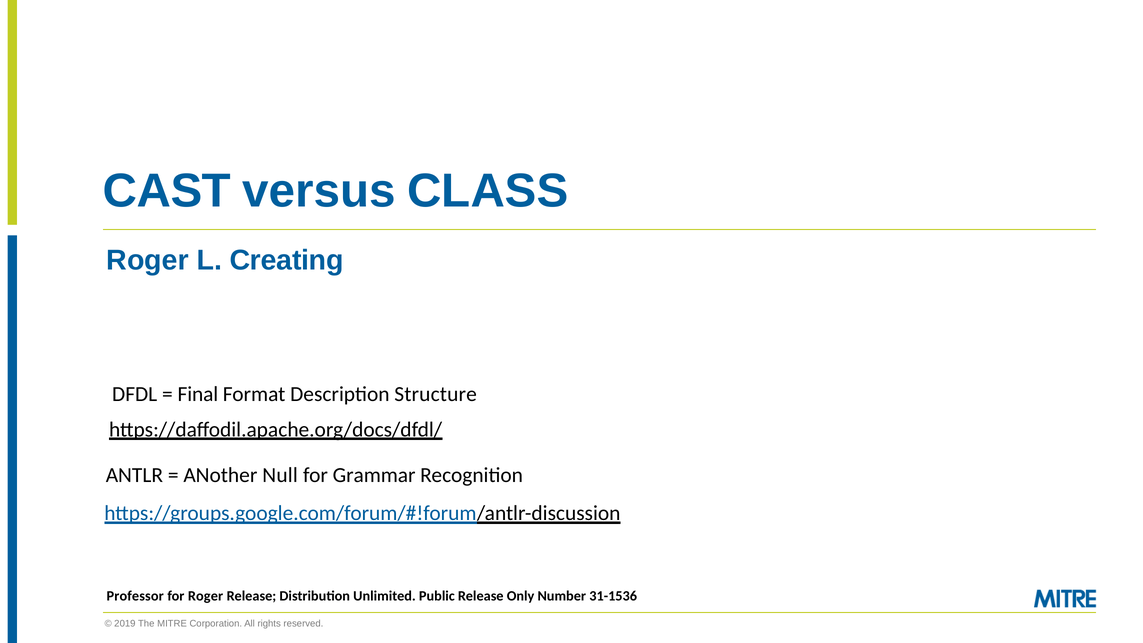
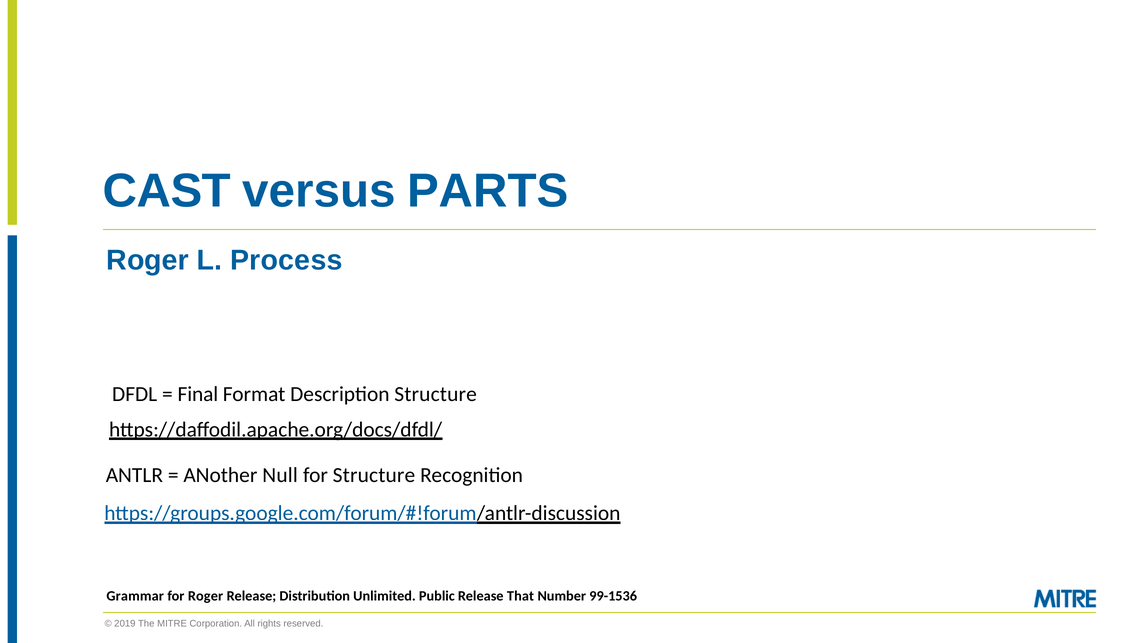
CLASS: CLASS -> PARTS (488, 191)
Creating: Creating -> Process (286, 260)
for Grammar: Grammar -> Structure (374, 475)
Professor: Professor -> Grammar (135, 596)
Only: Only -> That (520, 596)
31-1536: 31-1536 -> 99-1536 (613, 596)
